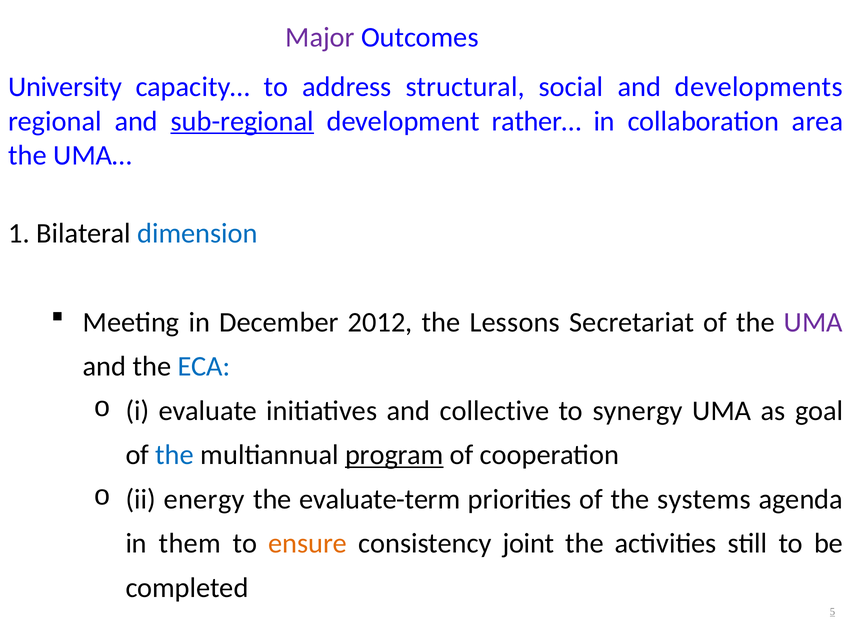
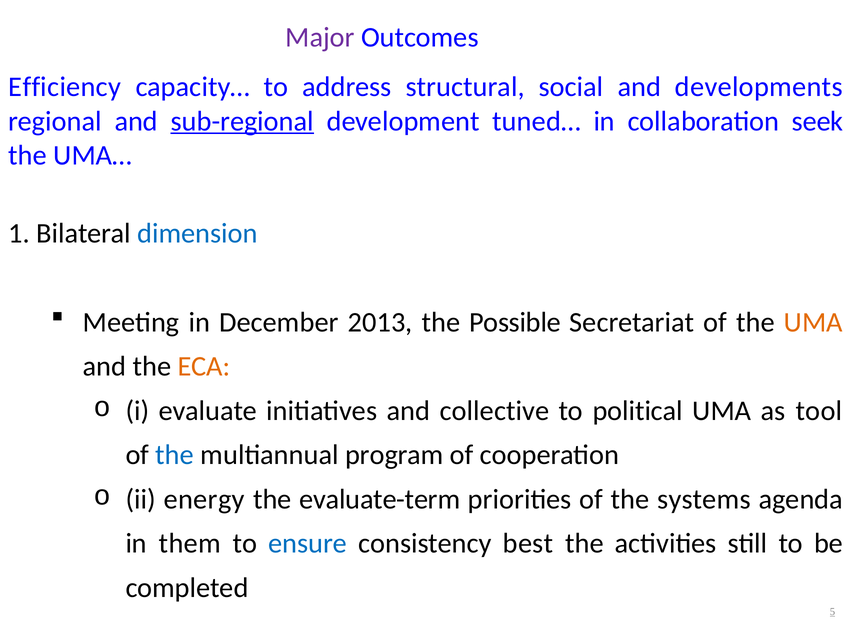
University: University -> Efficiency (65, 87)
rather…: rather… -> tuned… (536, 121)
area: area -> seek (818, 121)
2012: 2012 -> 2013 (380, 322)
Lessons: Lessons -> Possible (515, 322)
UMA colour: purple -> orange (813, 322)
ECA colour: blue -> orange (204, 366)
synergy: synergy -> political (638, 411)
goal: goal -> tool (819, 411)
program underline: present -> none (394, 455)
ensure colour: orange -> blue (308, 544)
joint: joint -> best (528, 544)
